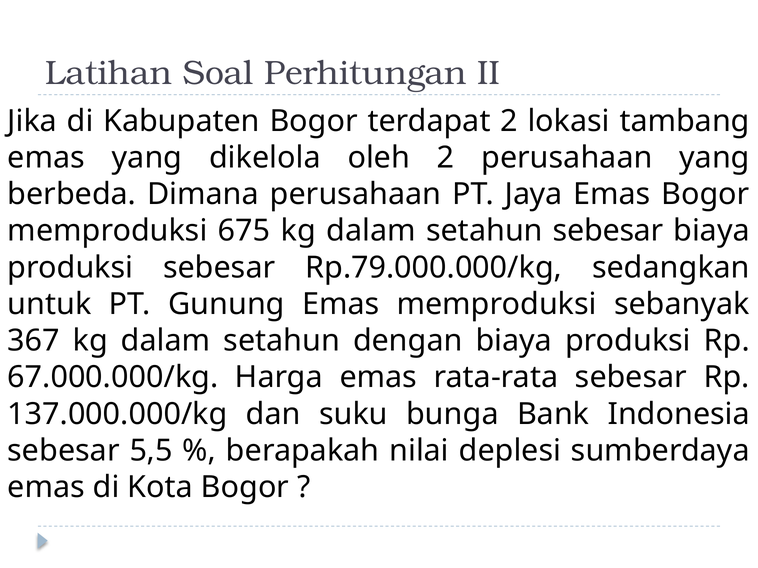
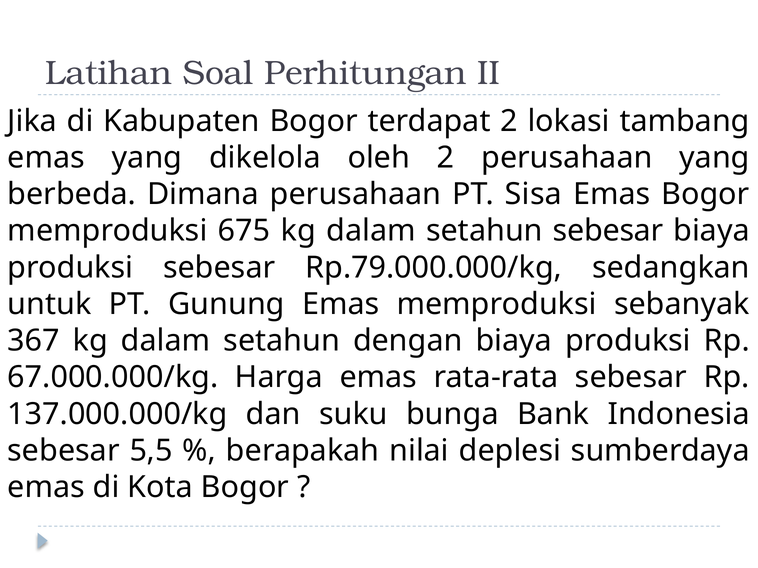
Jaya: Jaya -> Sisa (533, 194)
